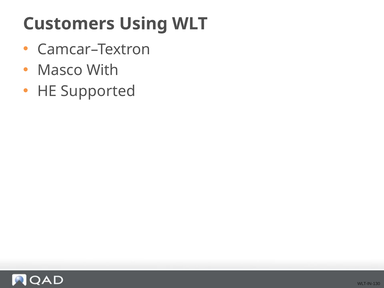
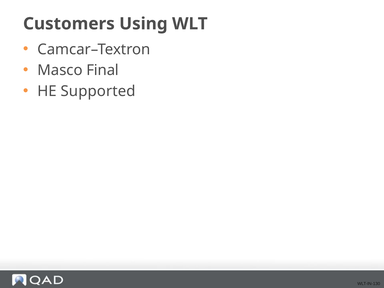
With: With -> Final (103, 70)
